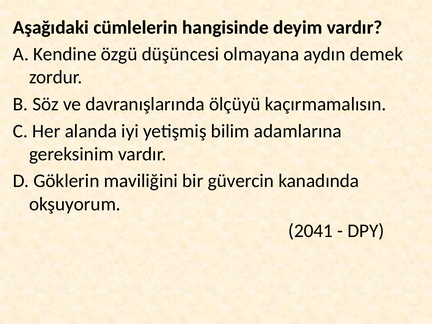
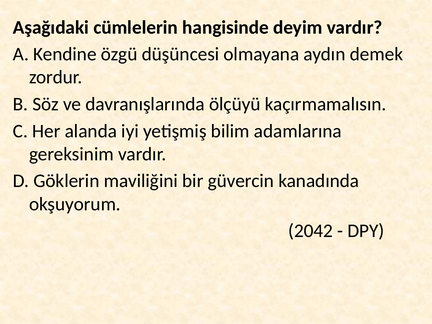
2041: 2041 -> 2042 (311, 231)
